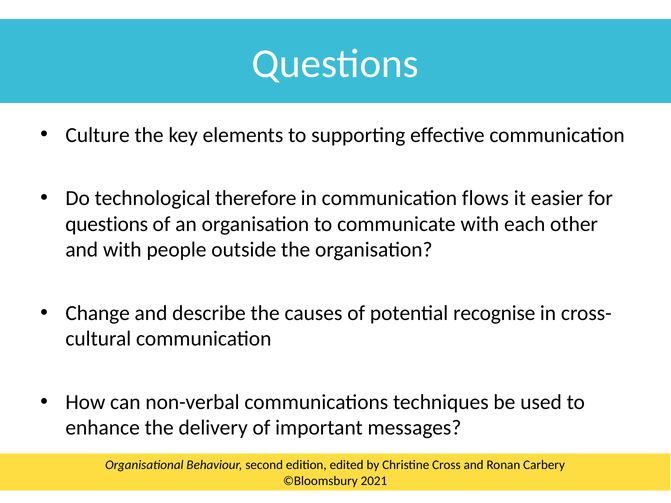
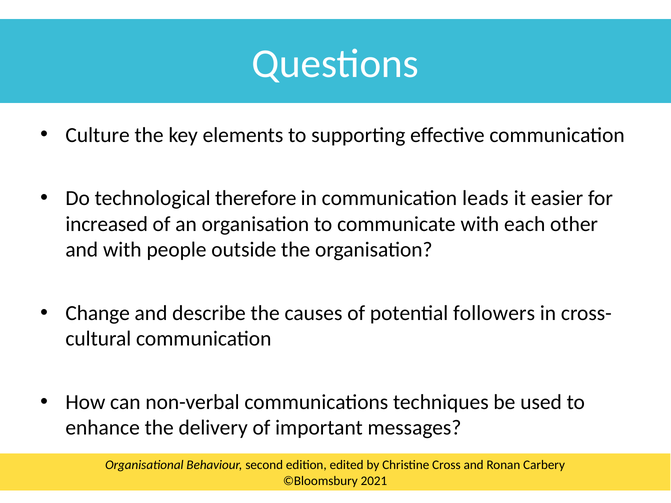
flows: flows -> leads (485, 198)
questions: questions -> increased (107, 224)
recognise: recognise -> followers (494, 313)
